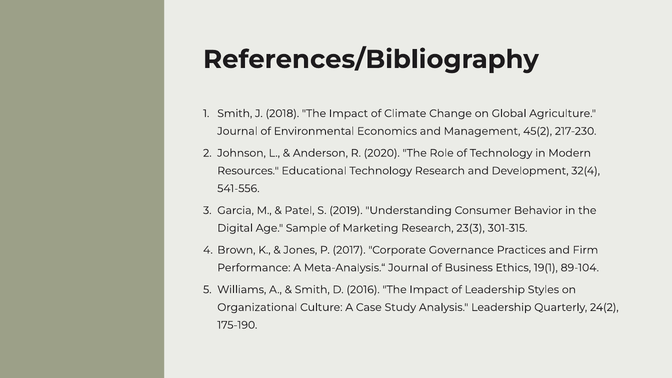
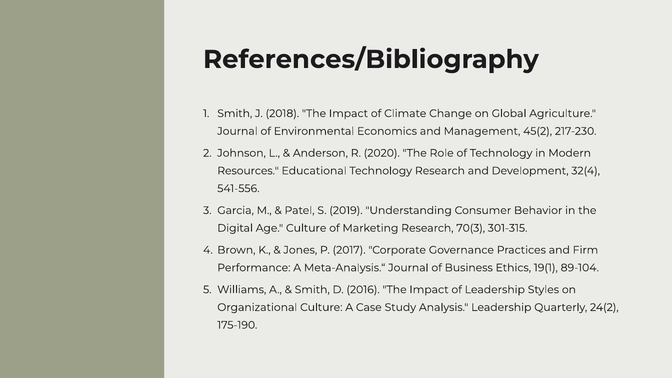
Age Sample: Sample -> Culture (306, 228)
23(3: 23(3 -> 70(3 (471, 228)
